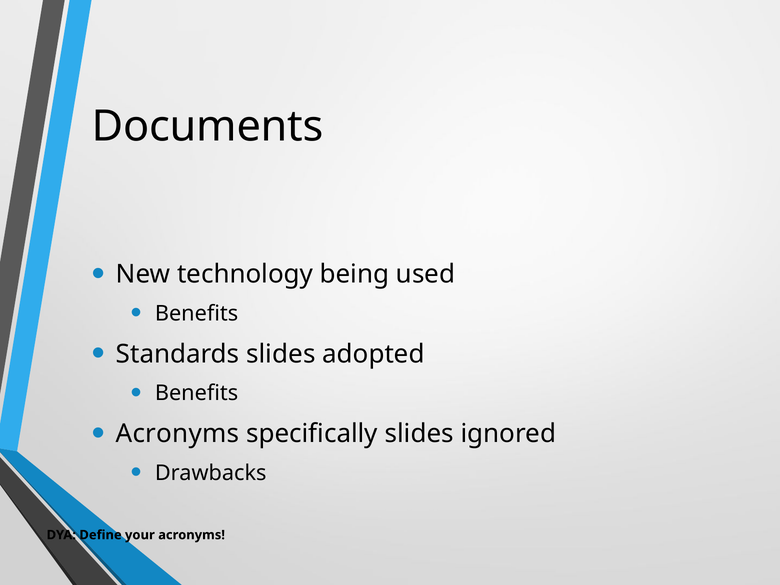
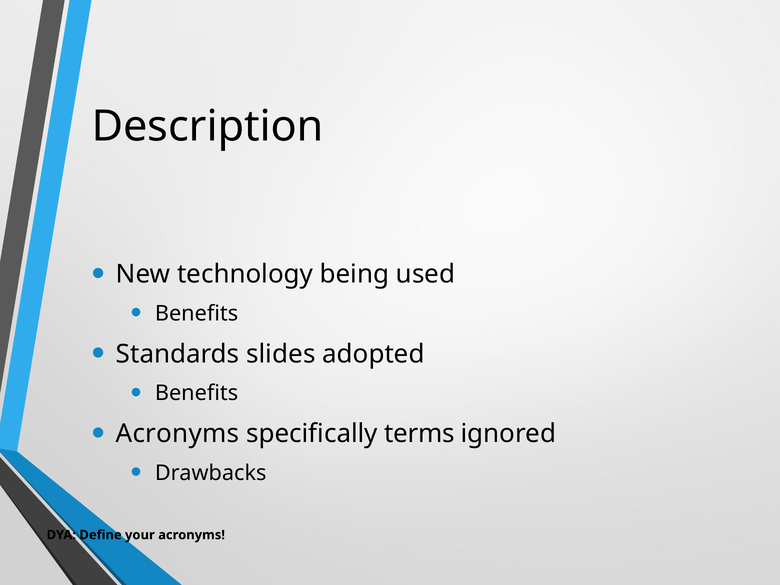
Documents: Documents -> Description (208, 127)
specifically slides: slides -> terms (419, 434)
